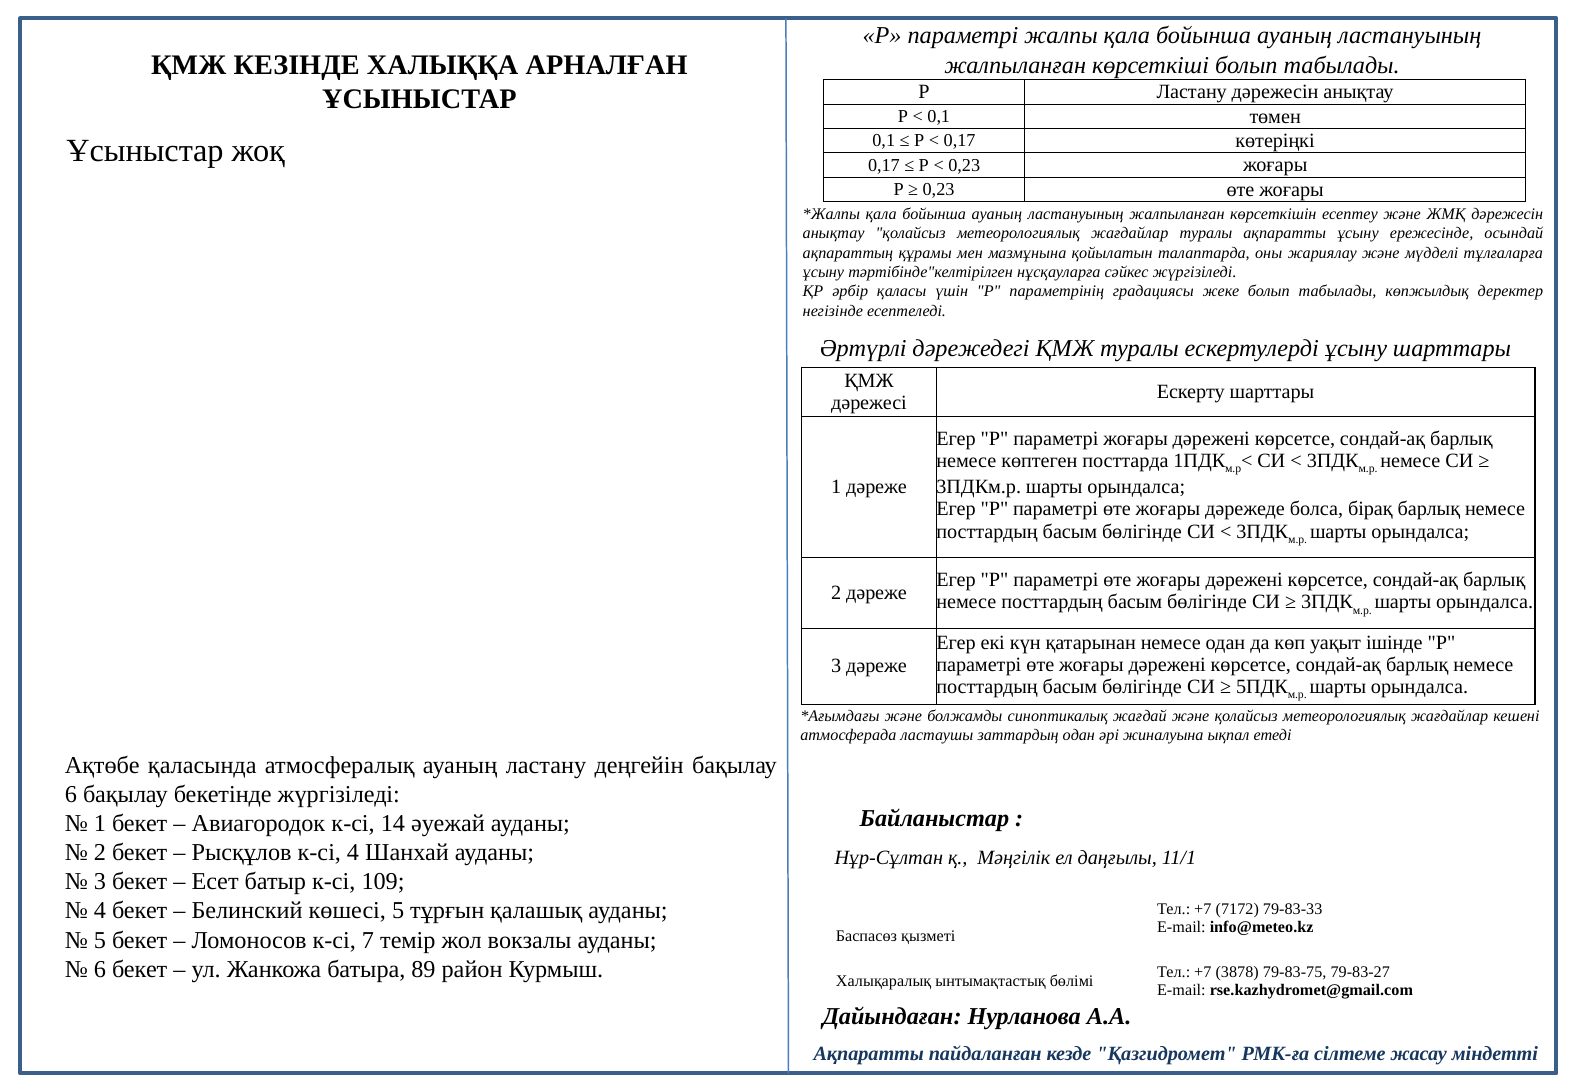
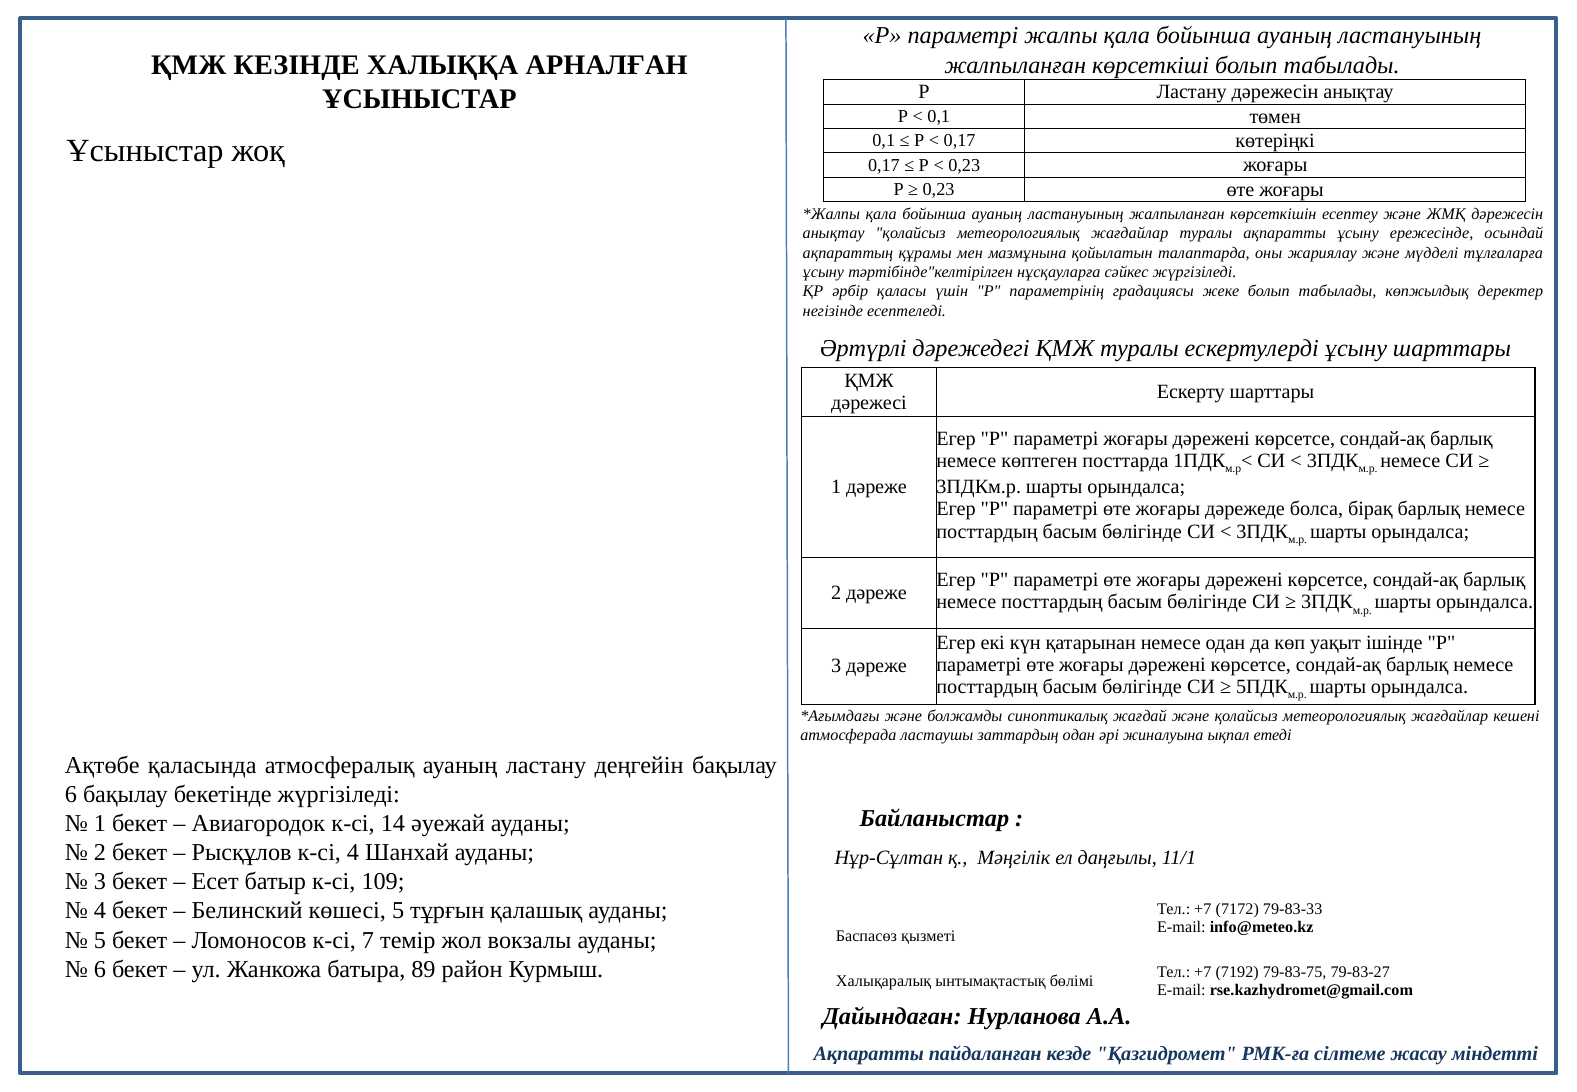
3878: 3878 -> 7192 (1237, 972)
